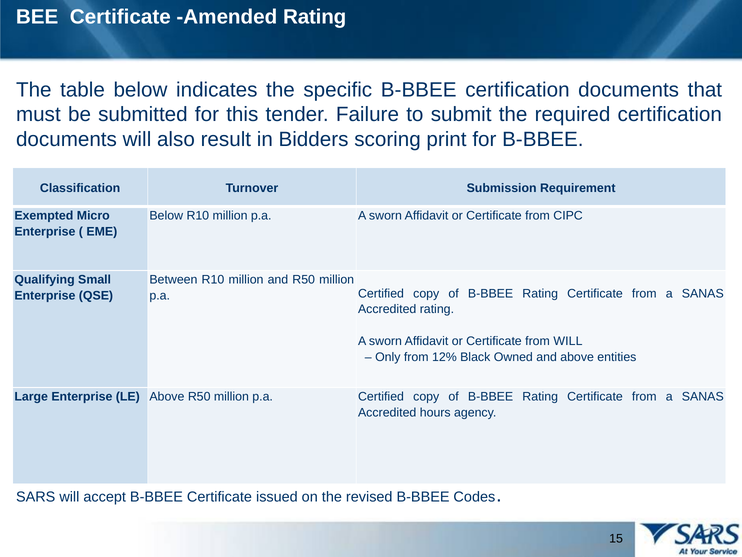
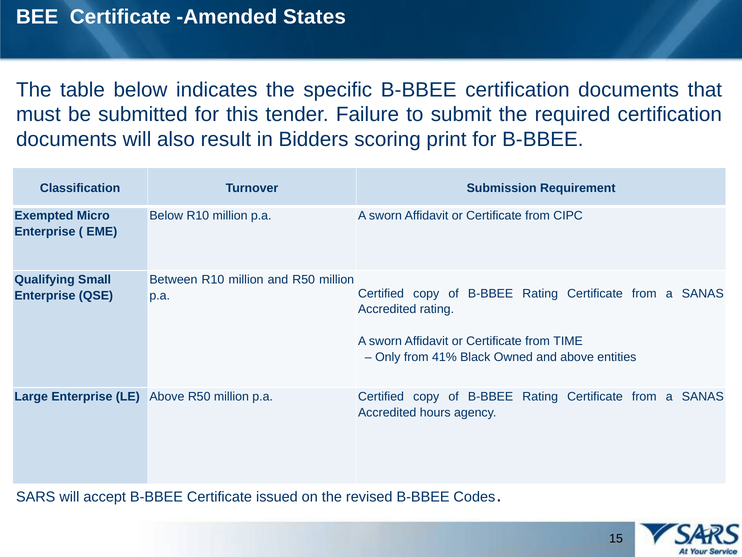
Amended Rating: Rating -> States (314, 17)
from WILL: WILL -> TIME (568, 341)
12%: 12% -> 41% (444, 357)
